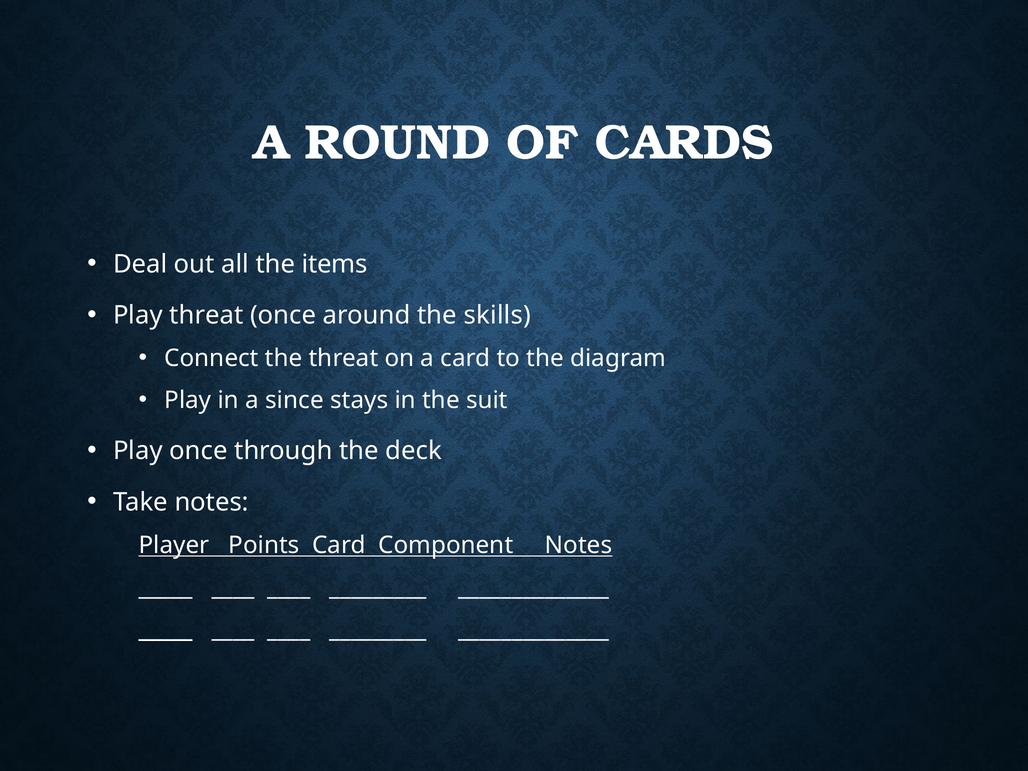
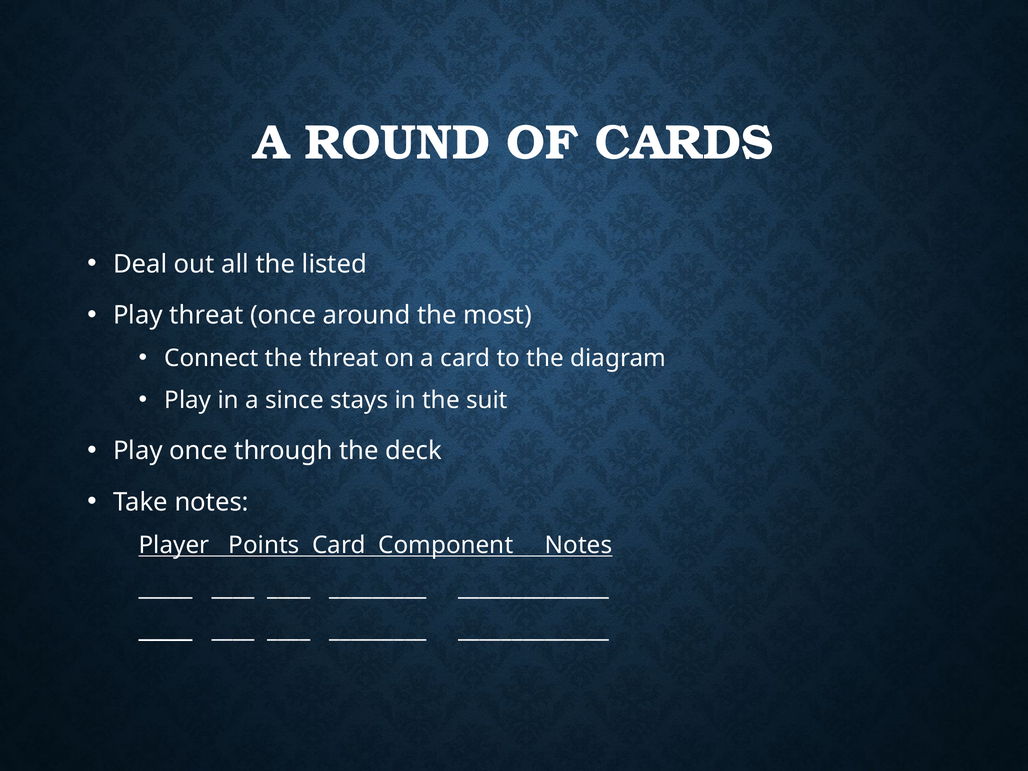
items: items -> listed (334, 264)
skills: skills -> most (498, 315)
